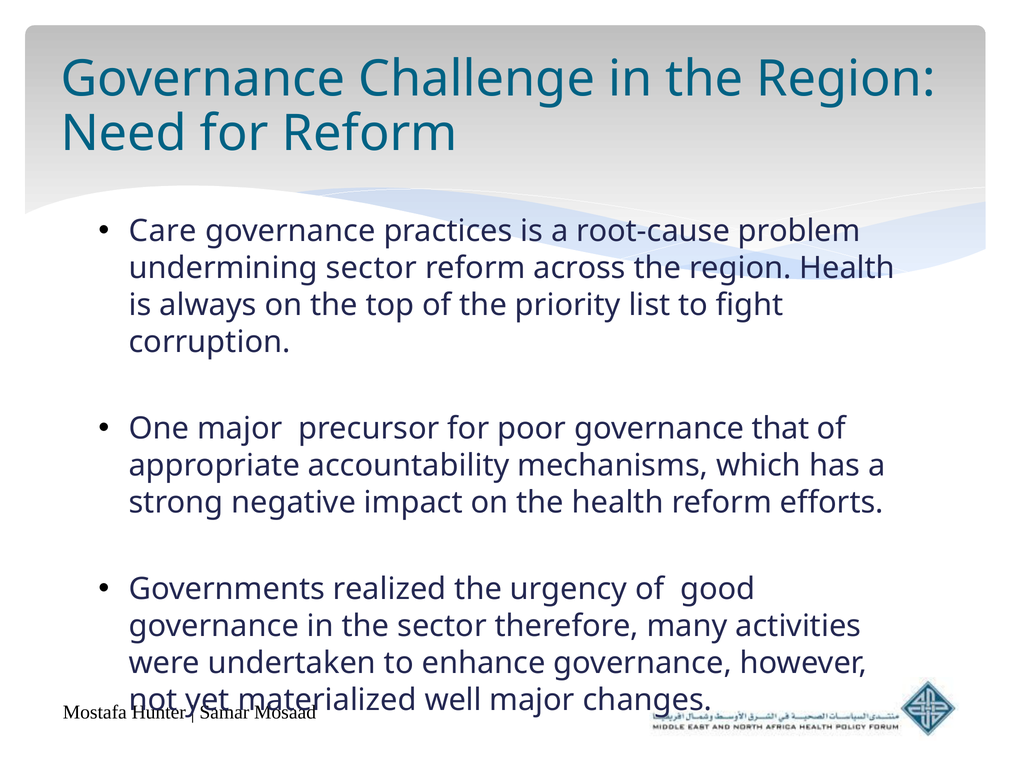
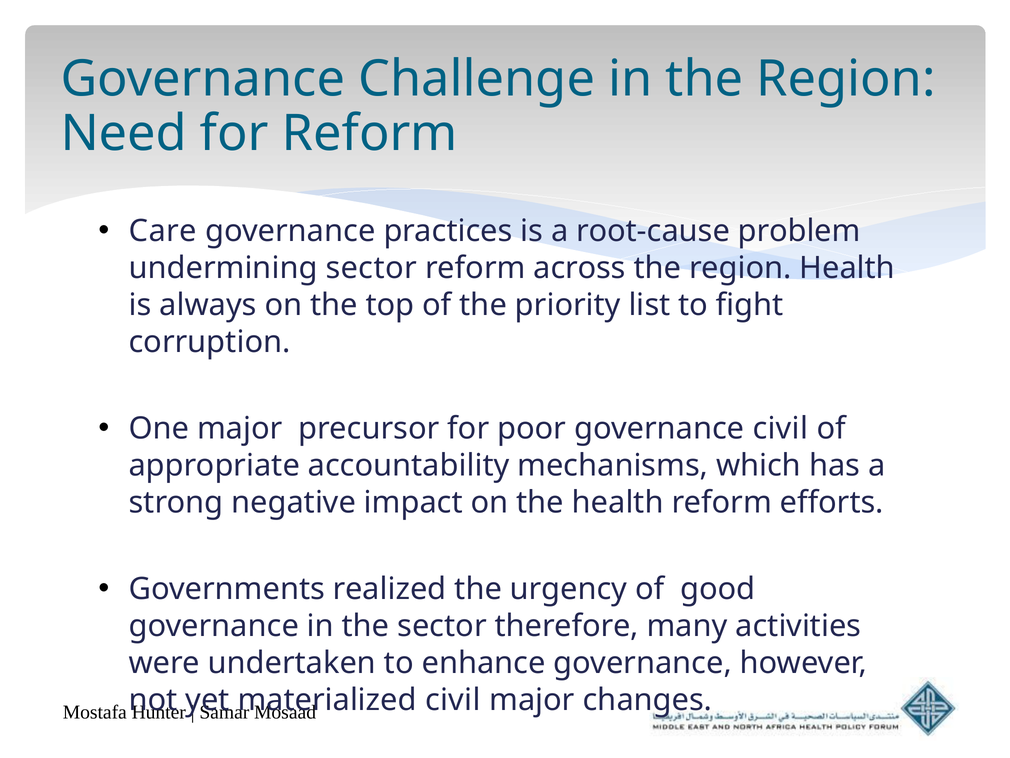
governance that: that -> civil (780, 428)
well: well -> civil (453, 700)
